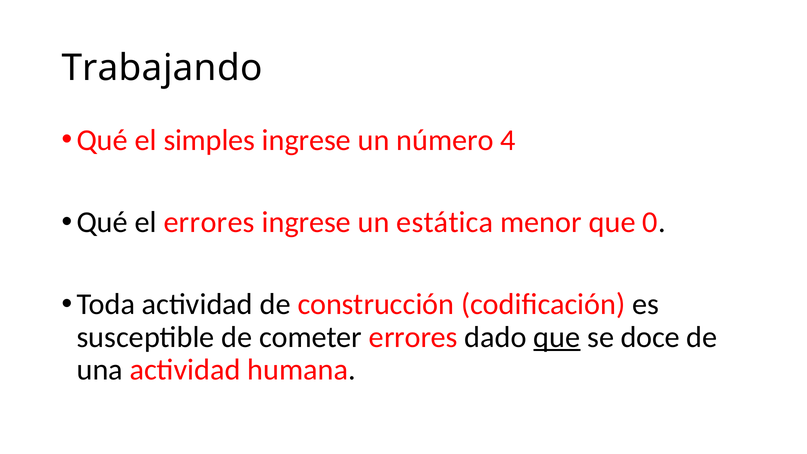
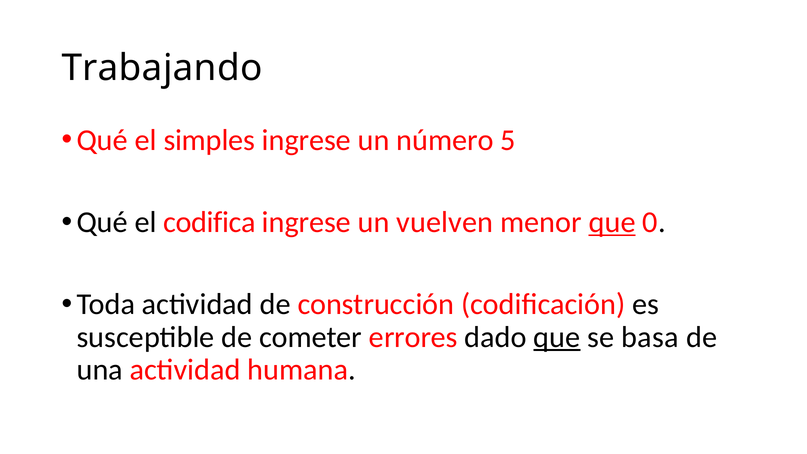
4: 4 -> 5 (508, 140)
el errores: errores -> codifica (209, 222)
estática: estática -> vuelven (445, 222)
que underline: none -> present (612, 222)
doce: doce -> basa (650, 337)
